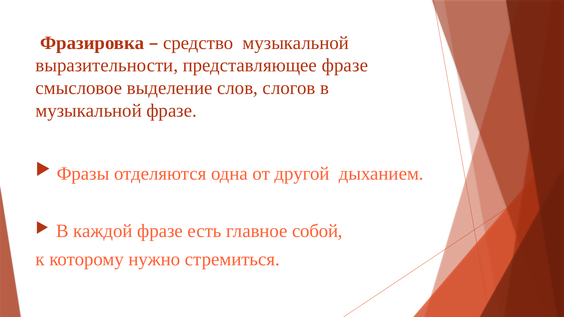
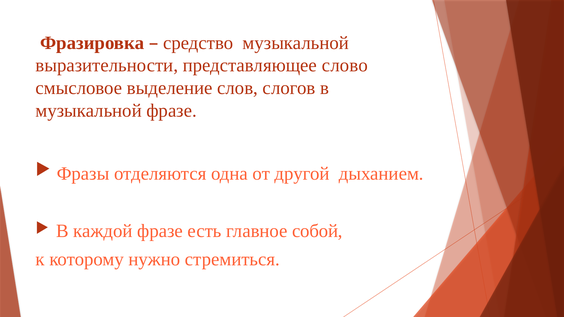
представляющее фразе: фразе -> слово (345, 65)
